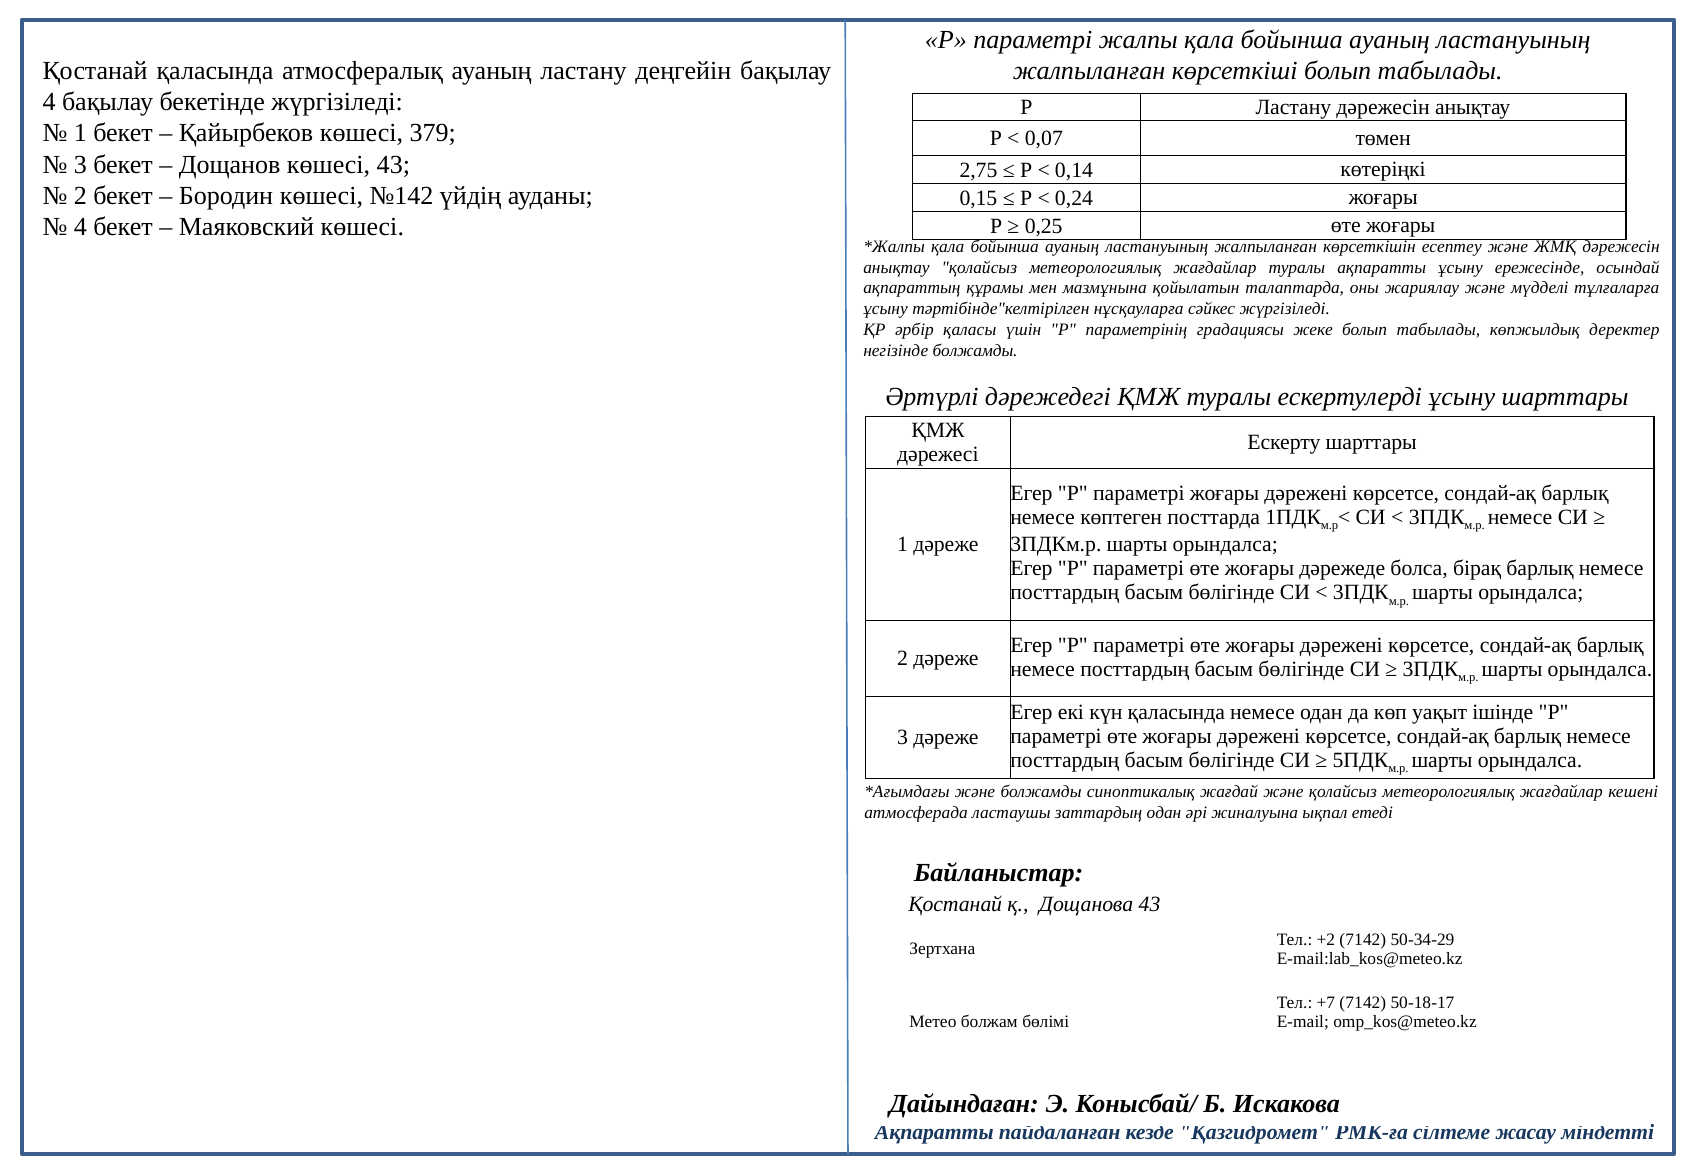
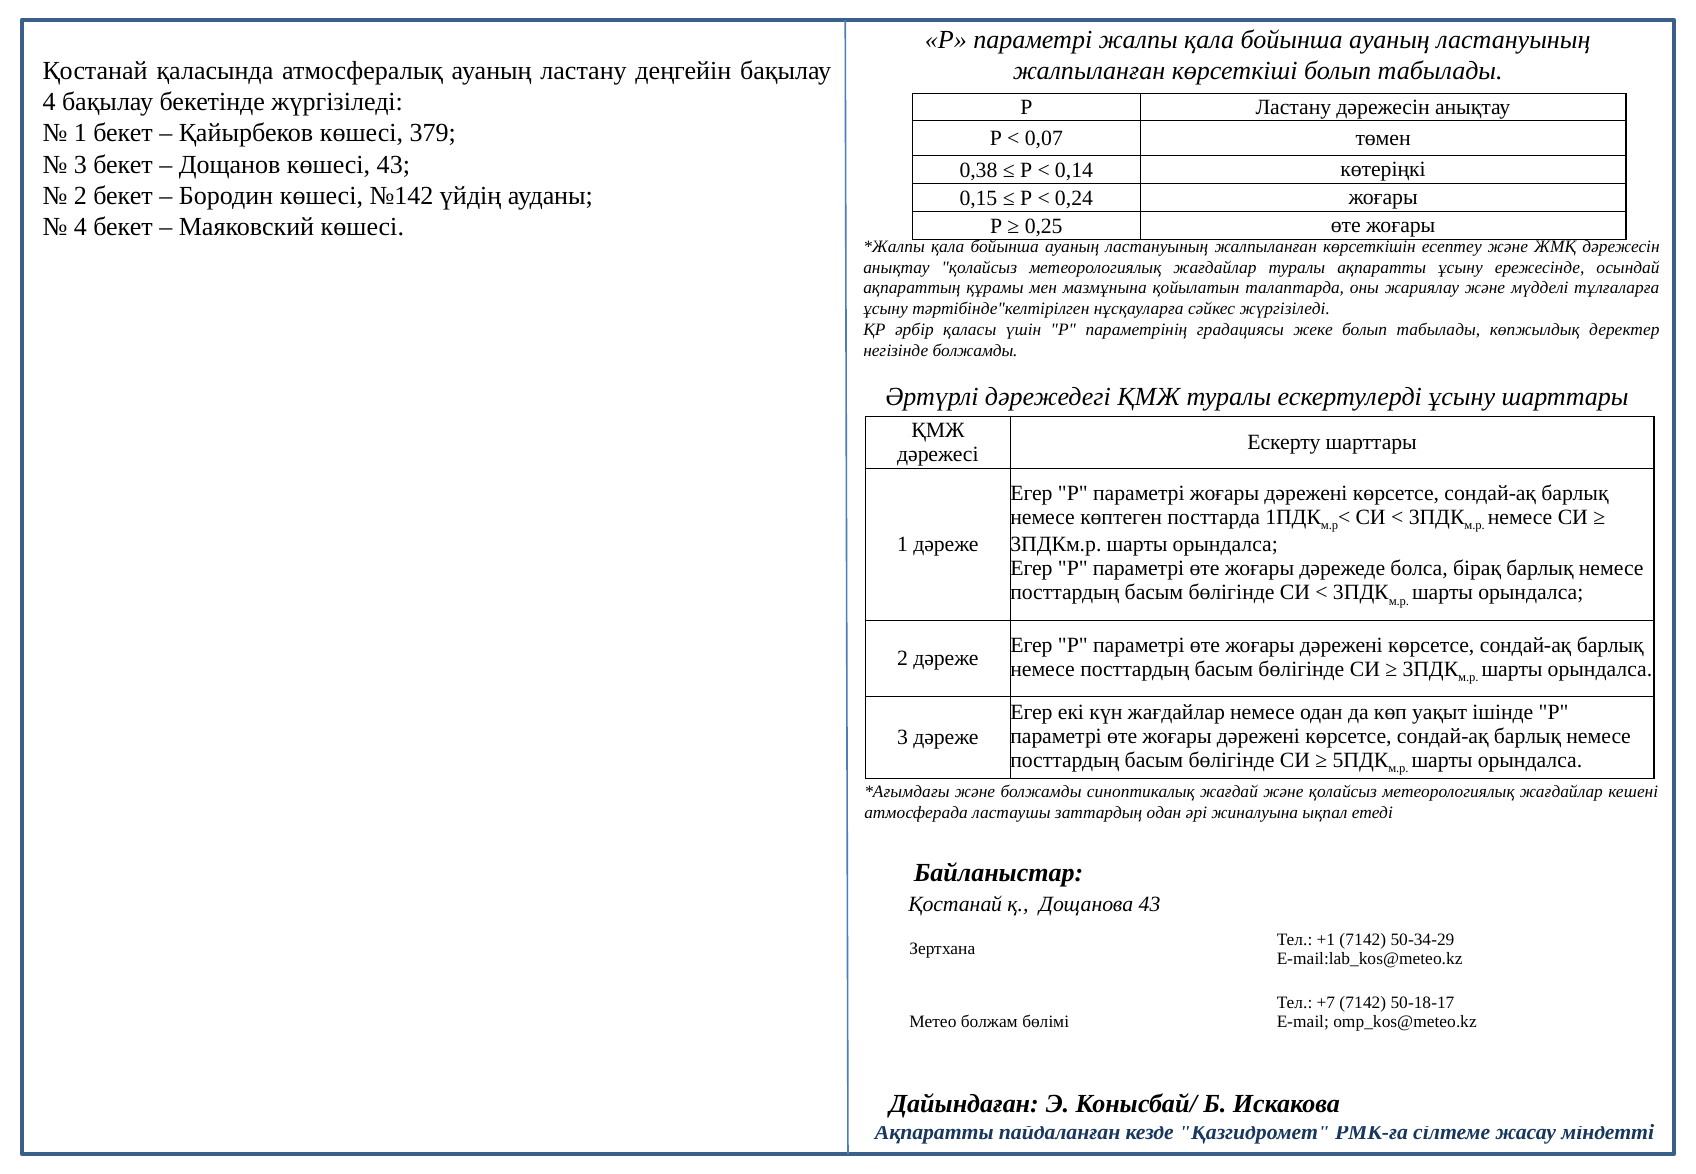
2,75: 2,75 -> 0,38 (979, 171)
күн қаласында: қаласында -> жағдайлар (1176, 712)
+2: +2 -> +1 (1326, 940)
